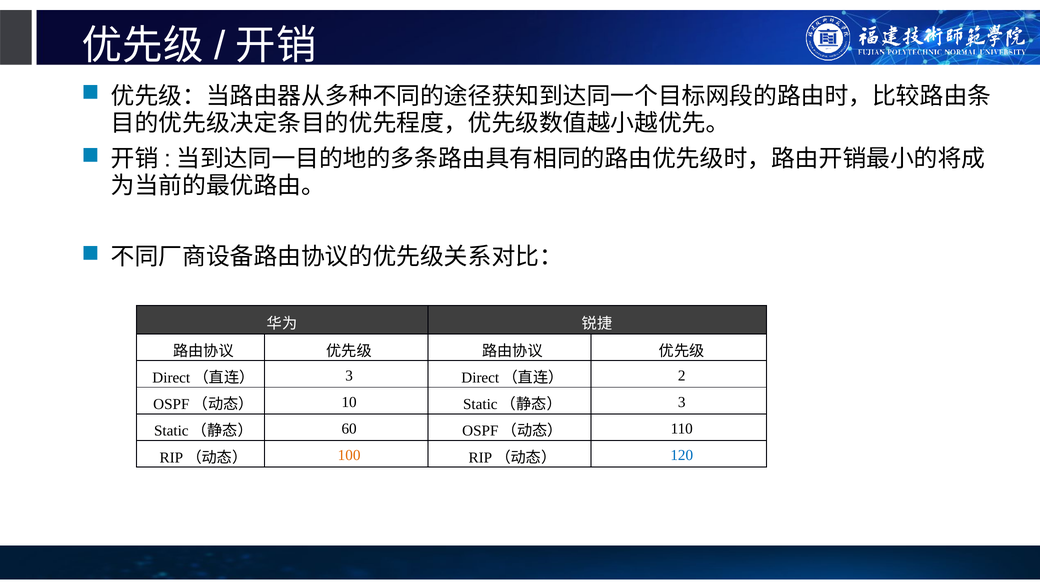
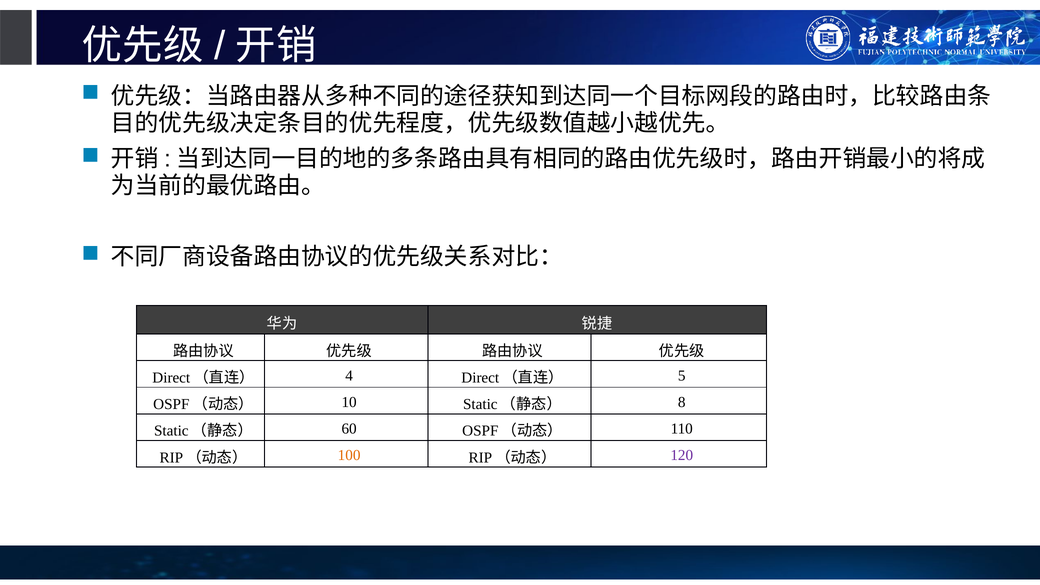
3: 3 -> 4 (349, 376)
2: 2 -> 5 (682, 376)
3: 3 -> 8 (682, 402)
120 colour: blue -> purple (682, 455)
